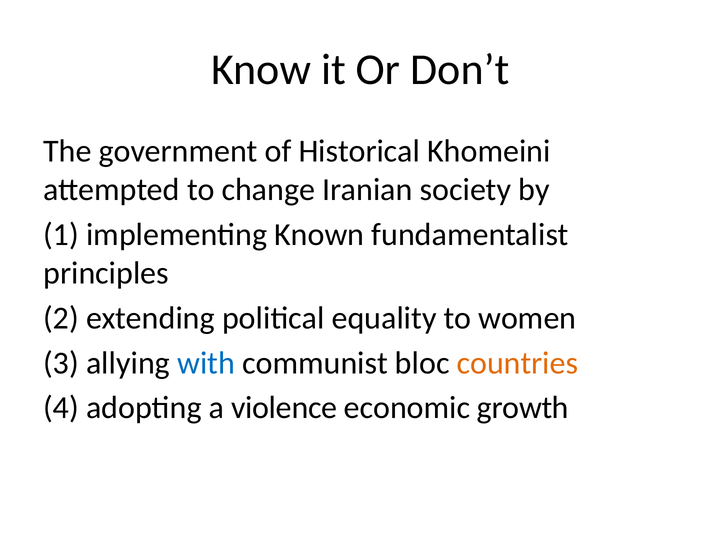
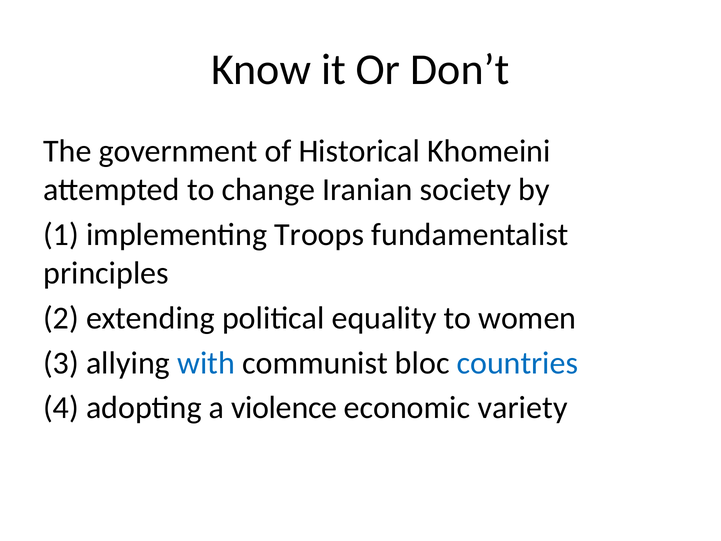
Known: Known -> Troops (319, 235)
countries colour: orange -> blue (518, 363)
growth: growth -> variety (523, 408)
